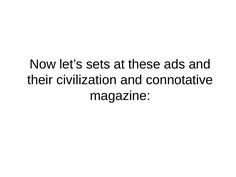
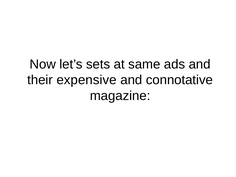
these: these -> same (144, 64)
civilization: civilization -> expensive (87, 80)
